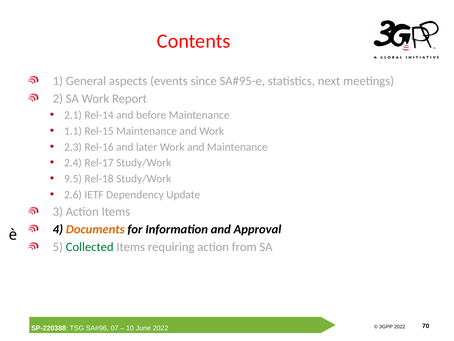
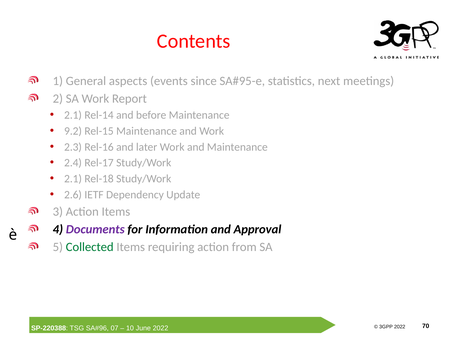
1.1: 1.1 -> 9.2 (73, 131)
9.5: 9.5 -> 2.1 (73, 178)
Documents colour: orange -> purple (95, 229)
